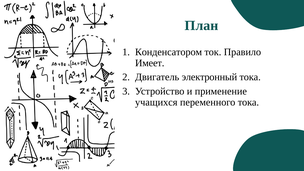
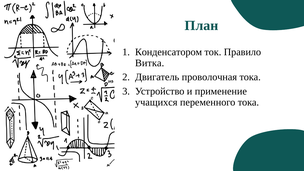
Имеет: Имеет -> Витка (150, 63)
электронный: электронный -> проволочная (209, 77)
